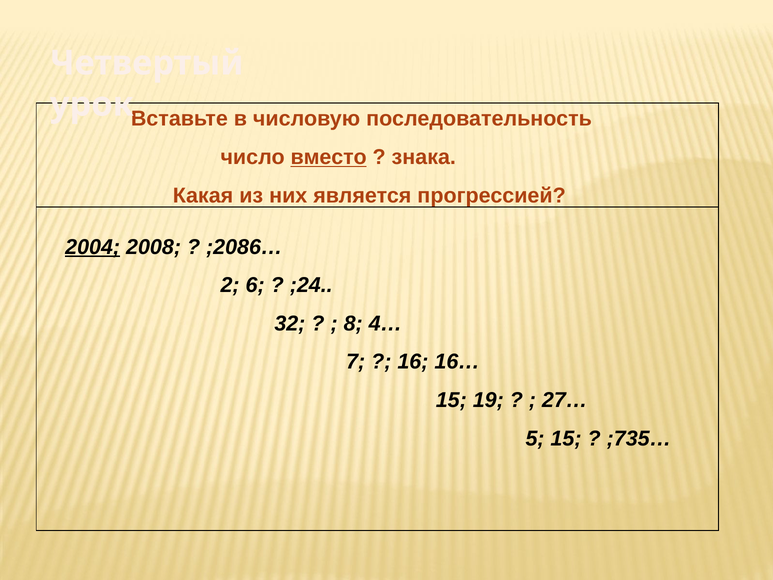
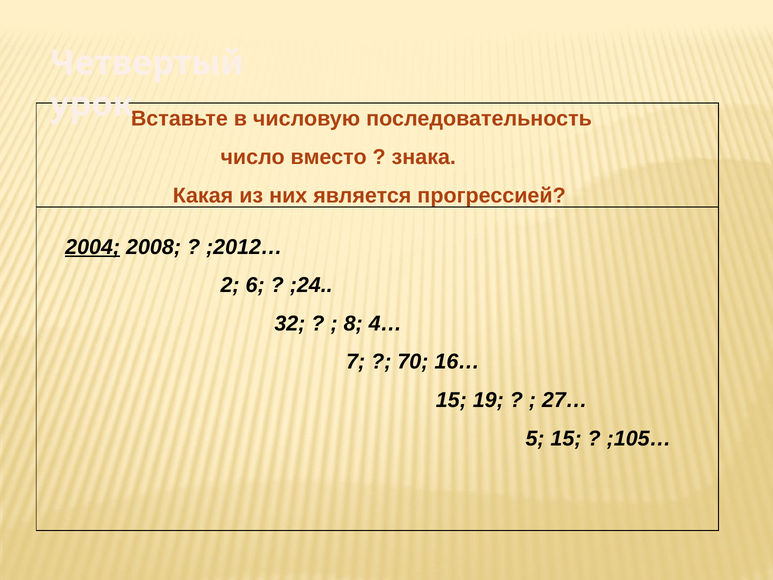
вместо underline: present -> none (329, 157)
;2086…: ;2086… -> ;2012… (244, 247)
16: 16 -> 70 (413, 362)
;735…: ;735… -> ;105… (639, 438)
